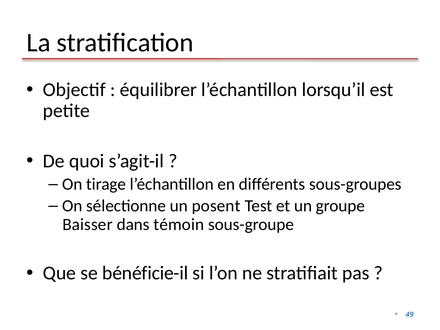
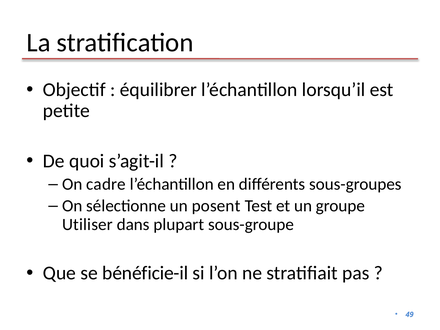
tirage: tirage -> cadre (106, 184)
Baisser: Baisser -> Utiliser (87, 224)
témoin: témoin -> plupart (179, 224)
